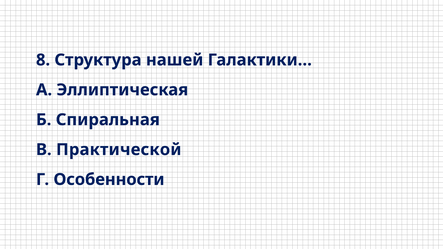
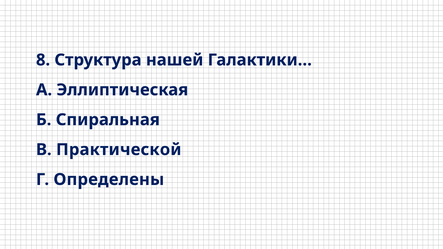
Особенности: Особенности -> Определены (109, 180)
